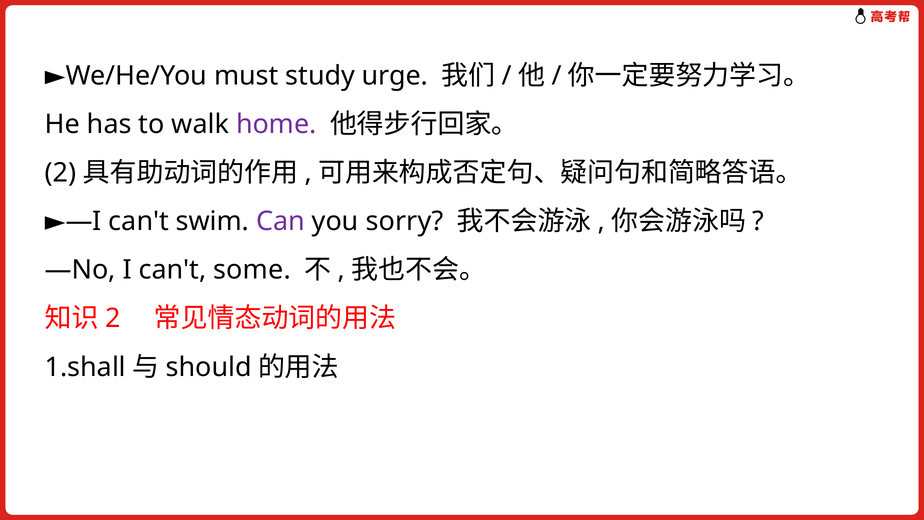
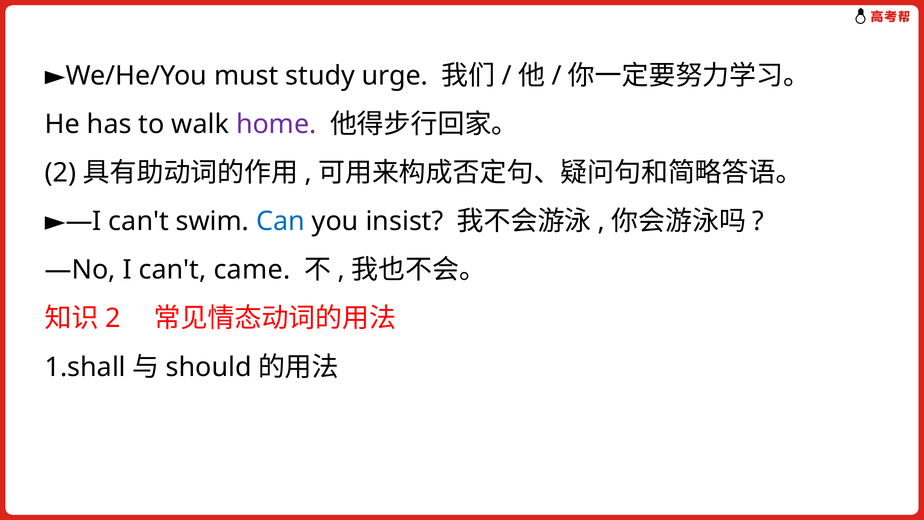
Can colour: purple -> blue (281, 221)
sorry: sorry -> insist (404, 221)
some: some -> came (252, 270)
